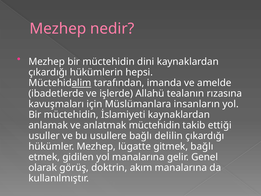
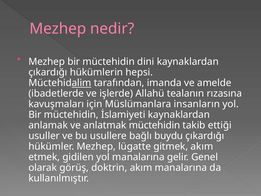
delilin: delilin -> buydu (169, 136)
gitmek bağlı: bağlı -> akım (202, 146)
